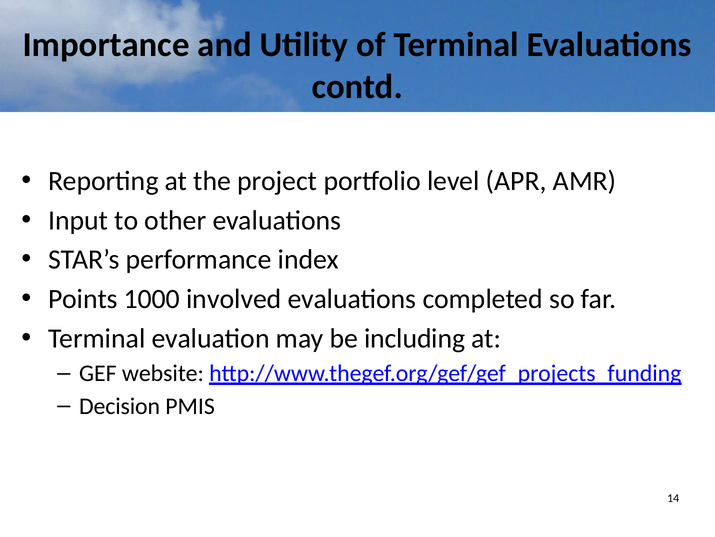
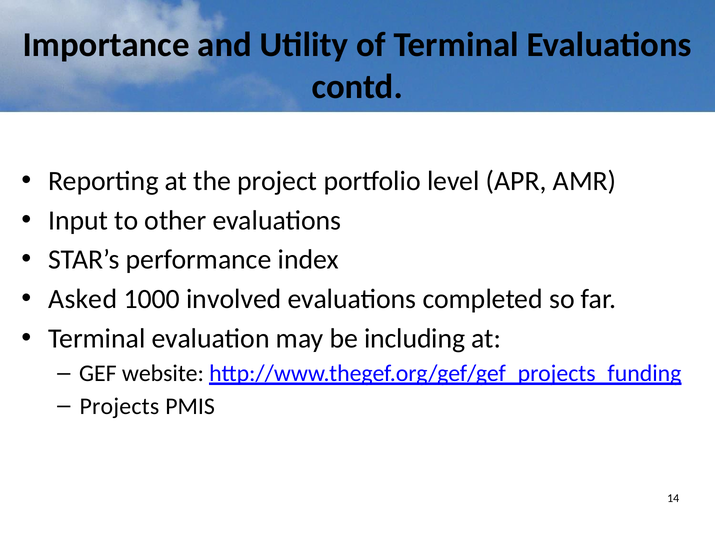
Points: Points -> Asked (83, 299)
Decision: Decision -> Projects (119, 406)
